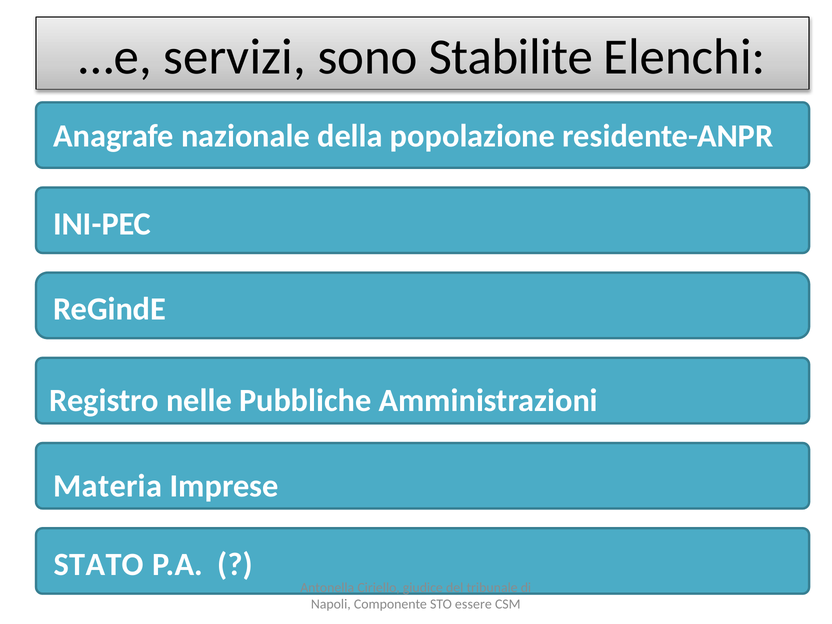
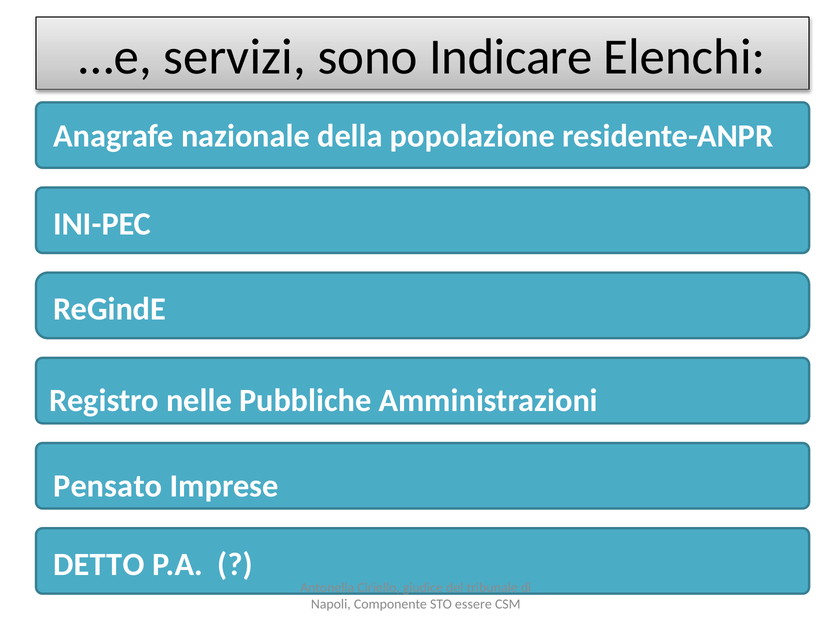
Stabilite: Stabilite -> Indicare (511, 57)
Materia: Materia -> Pensato (108, 486)
STATO: STATO -> DETTO (99, 565)
